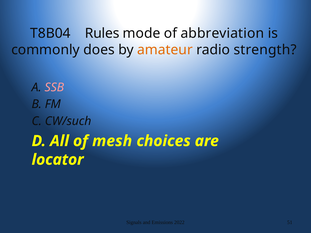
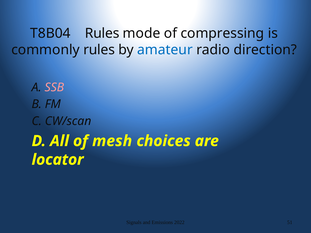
abbreviation: abbreviation -> compressing (222, 33)
commonly does: does -> rules (99, 50)
amateur colour: orange -> blue (165, 50)
strength: strength -> direction (265, 50)
CW/such: CW/such -> CW/scan (68, 121)
